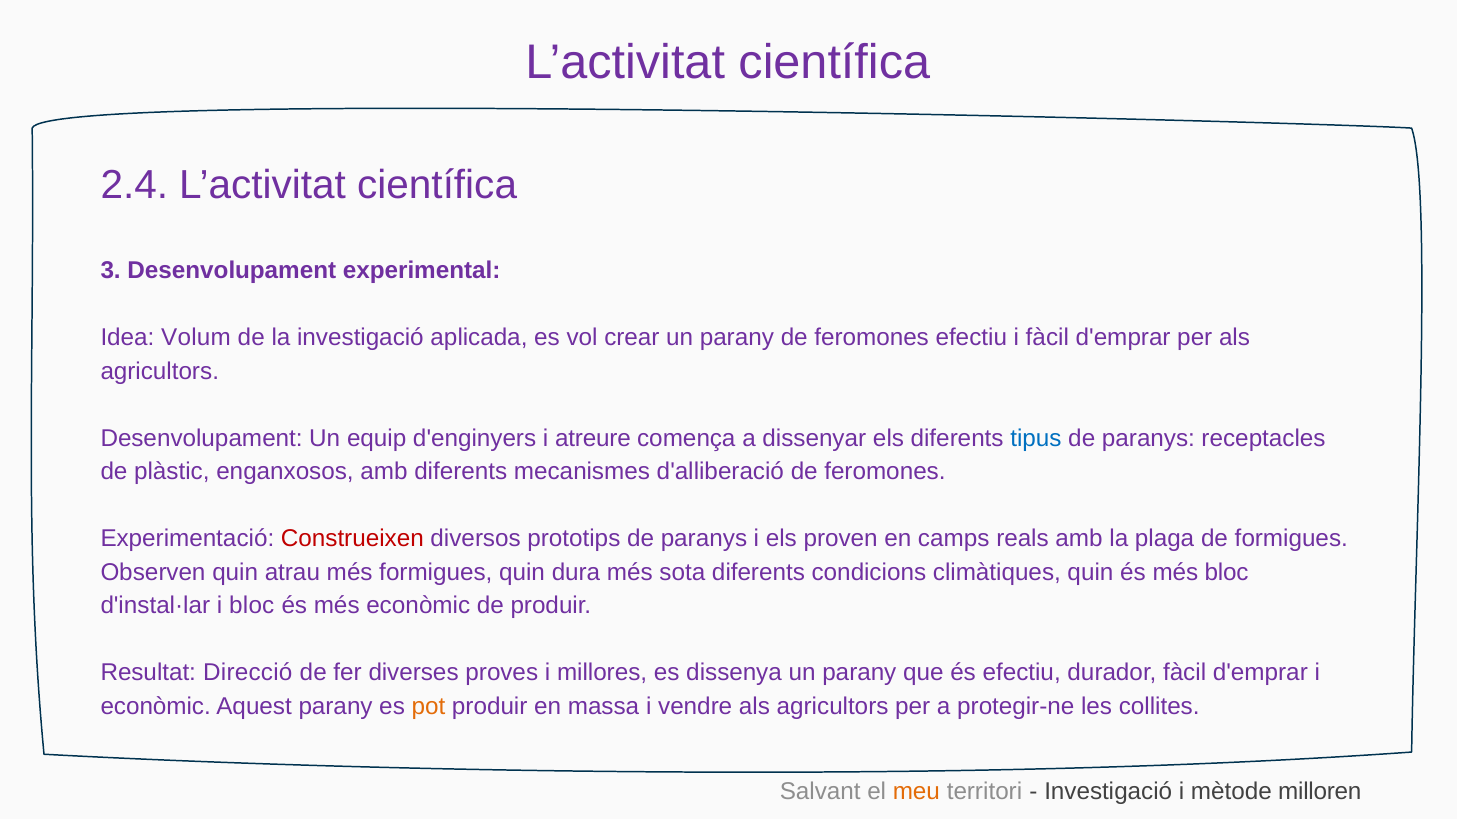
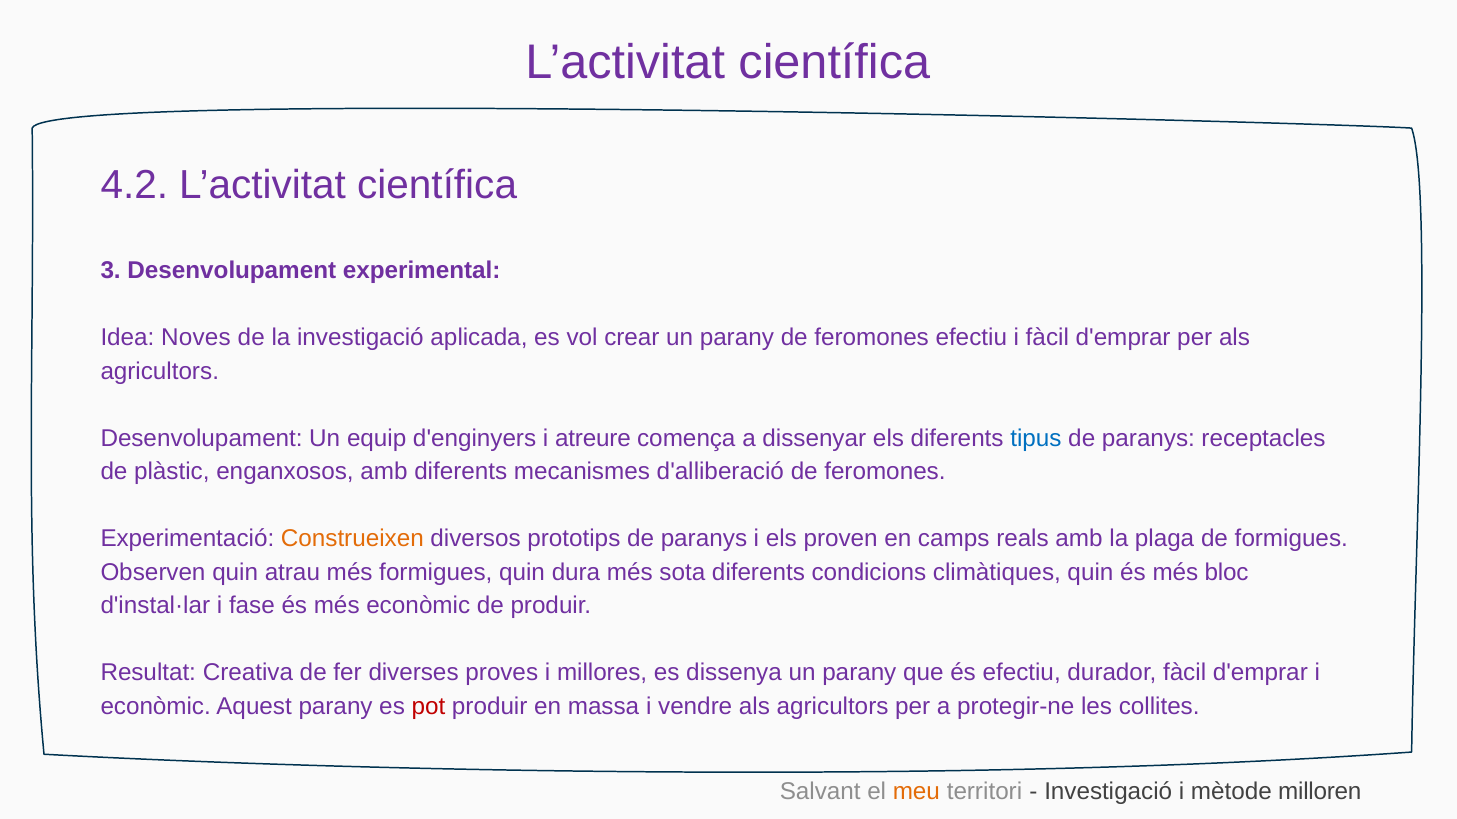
2.4: 2.4 -> 4.2 (134, 185)
Volum: Volum -> Noves (196, 338)
Construeixen colour: red -> orange (352, 539)
i bloc: bloc -> fase (252, 606)
Direcció: Direcció -> Creativa (248, 673)
pot colour: orange -> red (429, 707)
